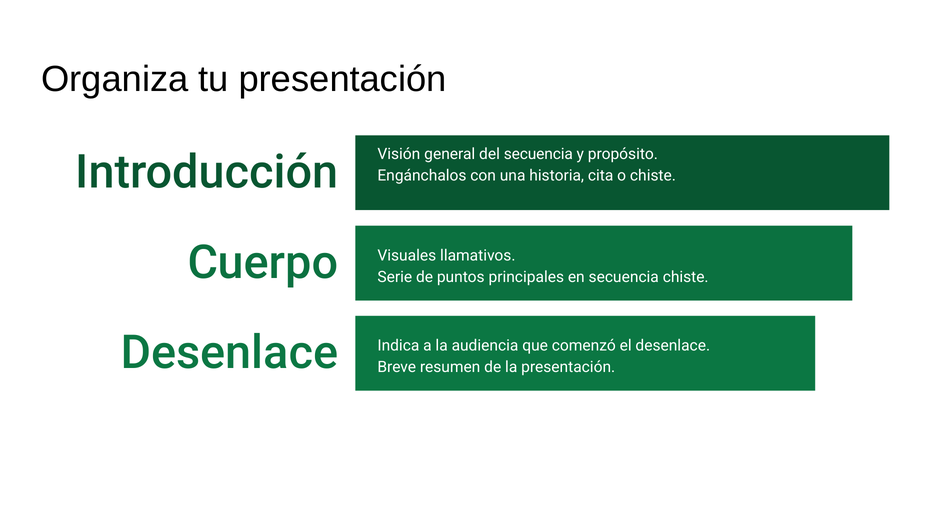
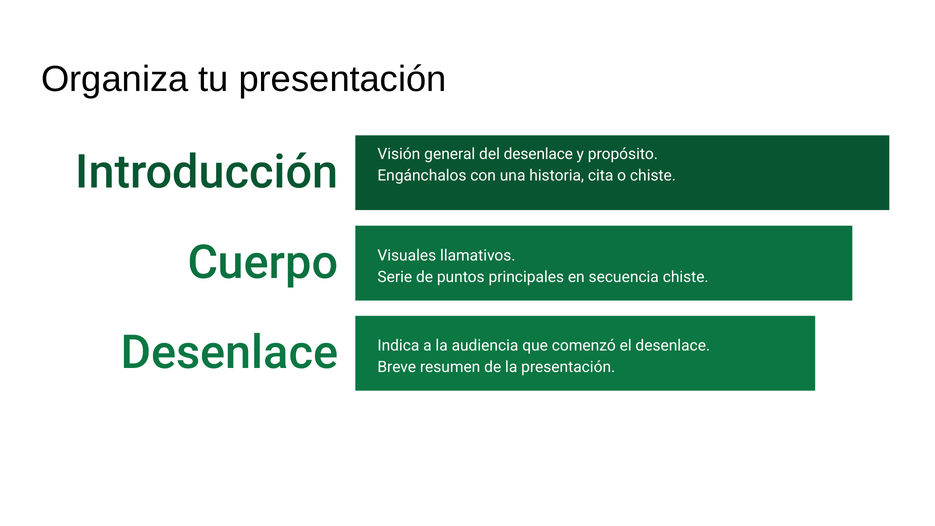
del secuencia: secuencia -> desenlace (538, 154)
